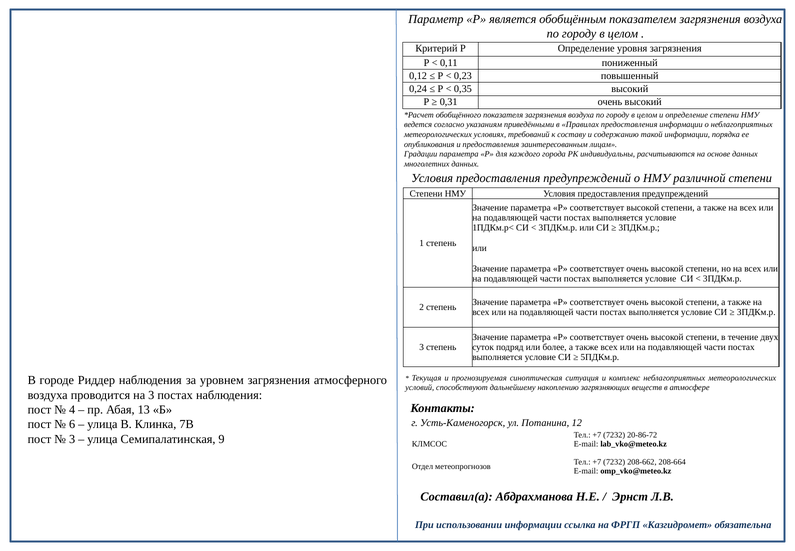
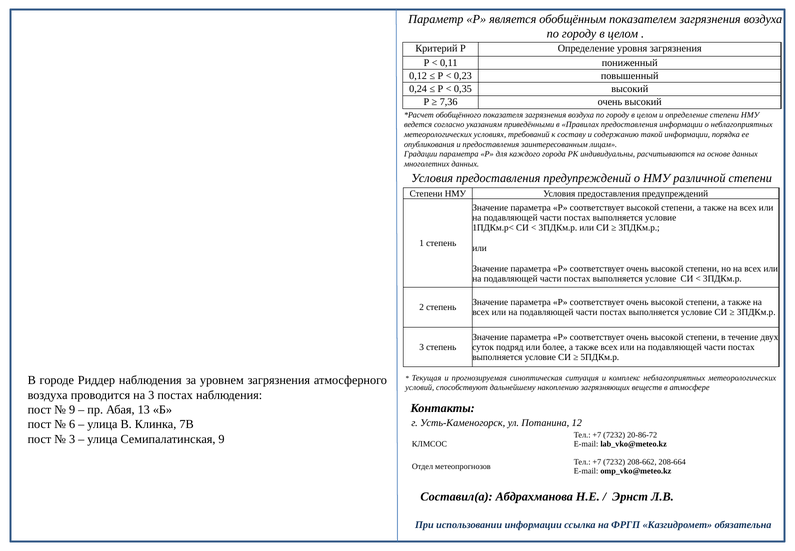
0,31: 0,31 -> 7,36 (449, 102)
4: 4 -> 9 (72, 409)
